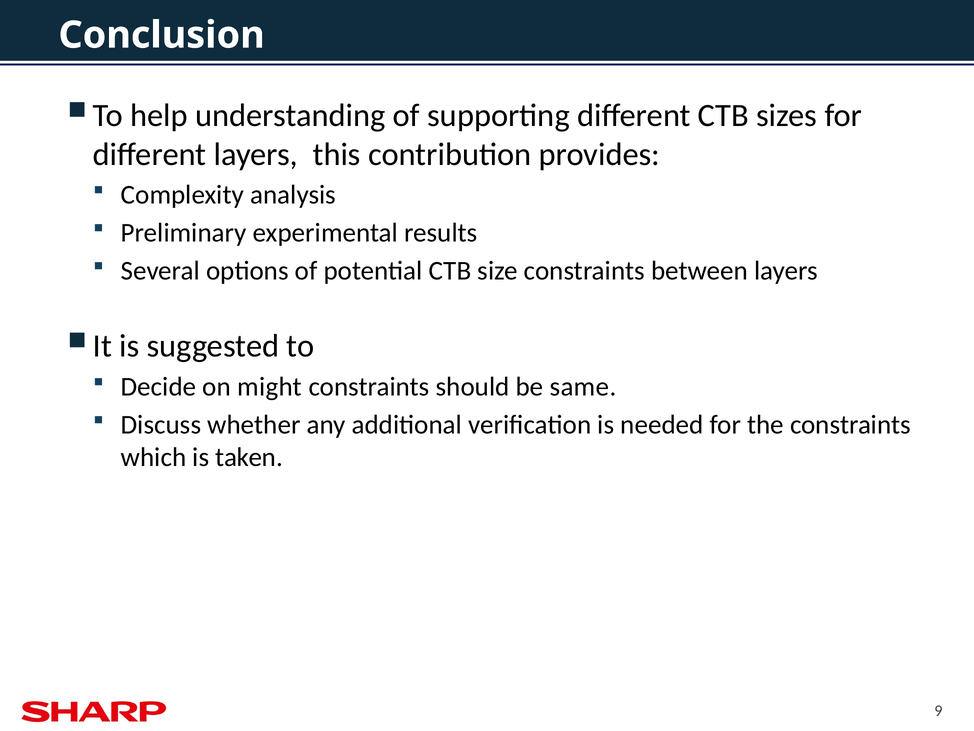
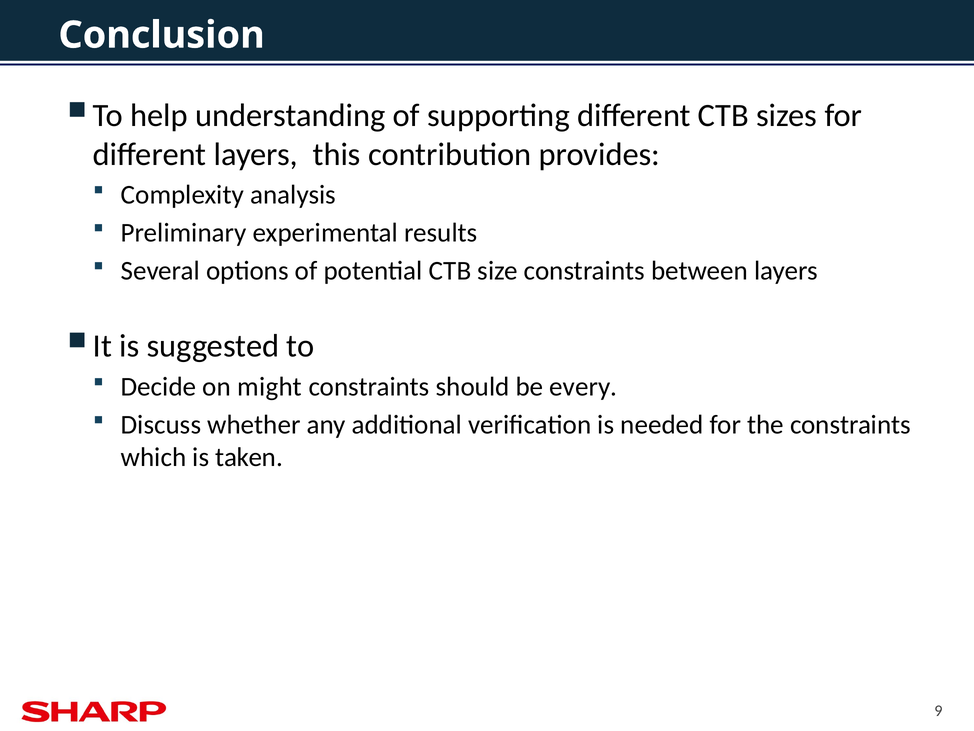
same: same -> every (583, 386)
